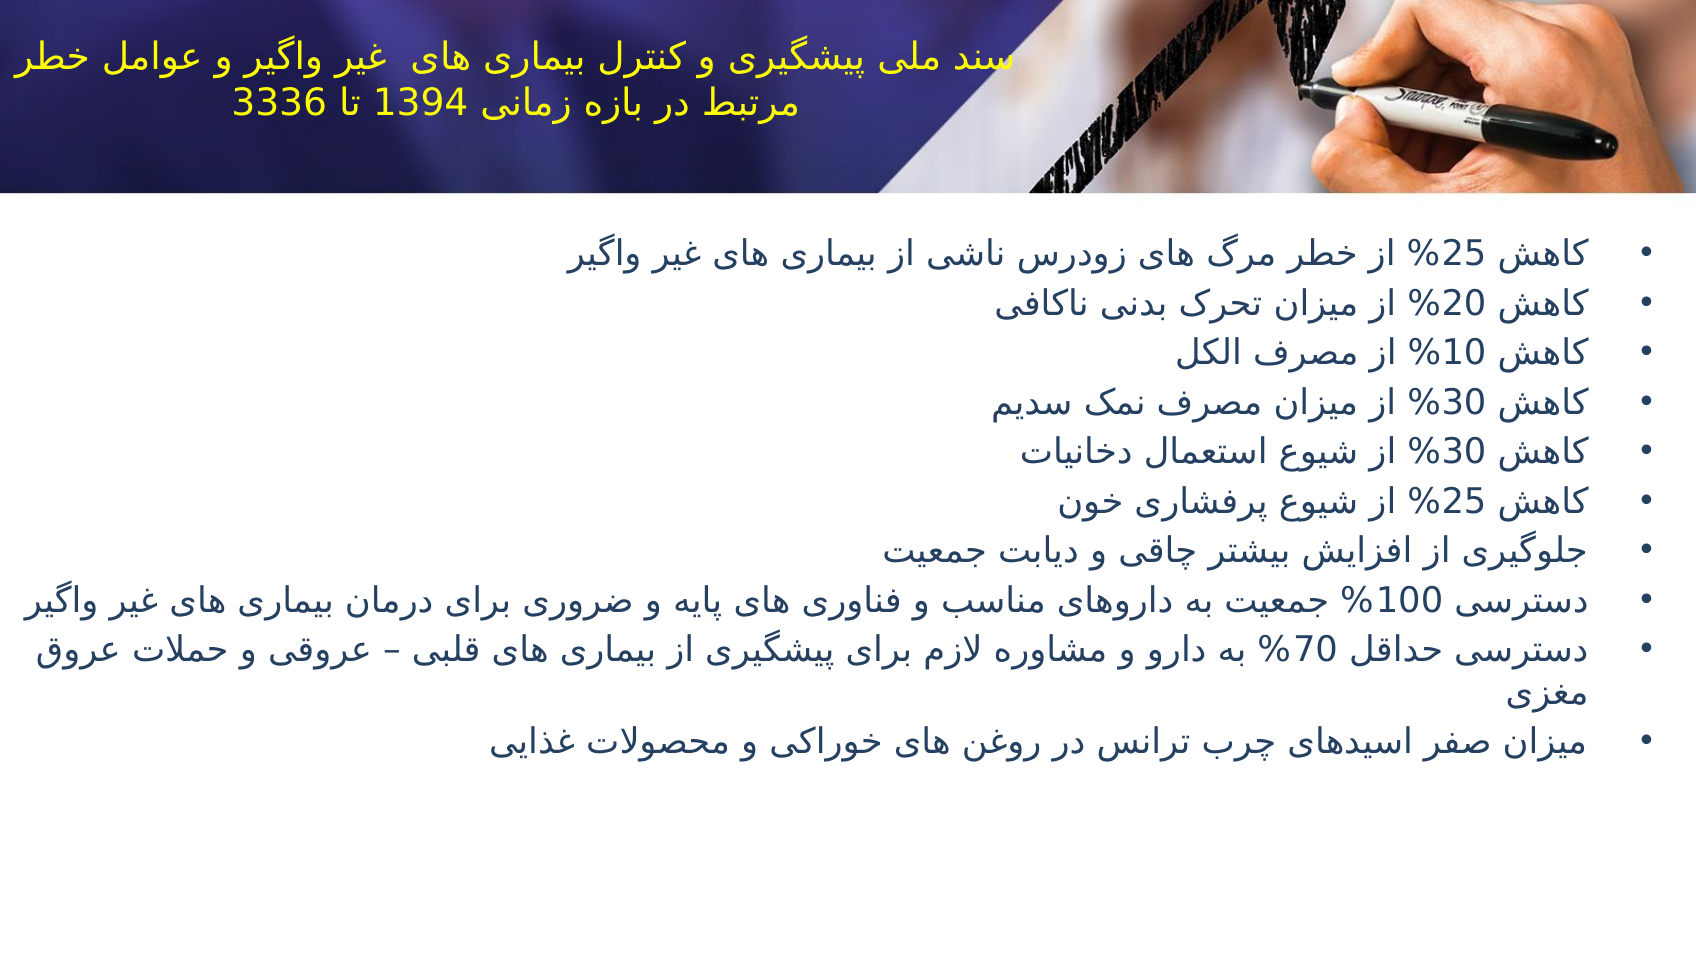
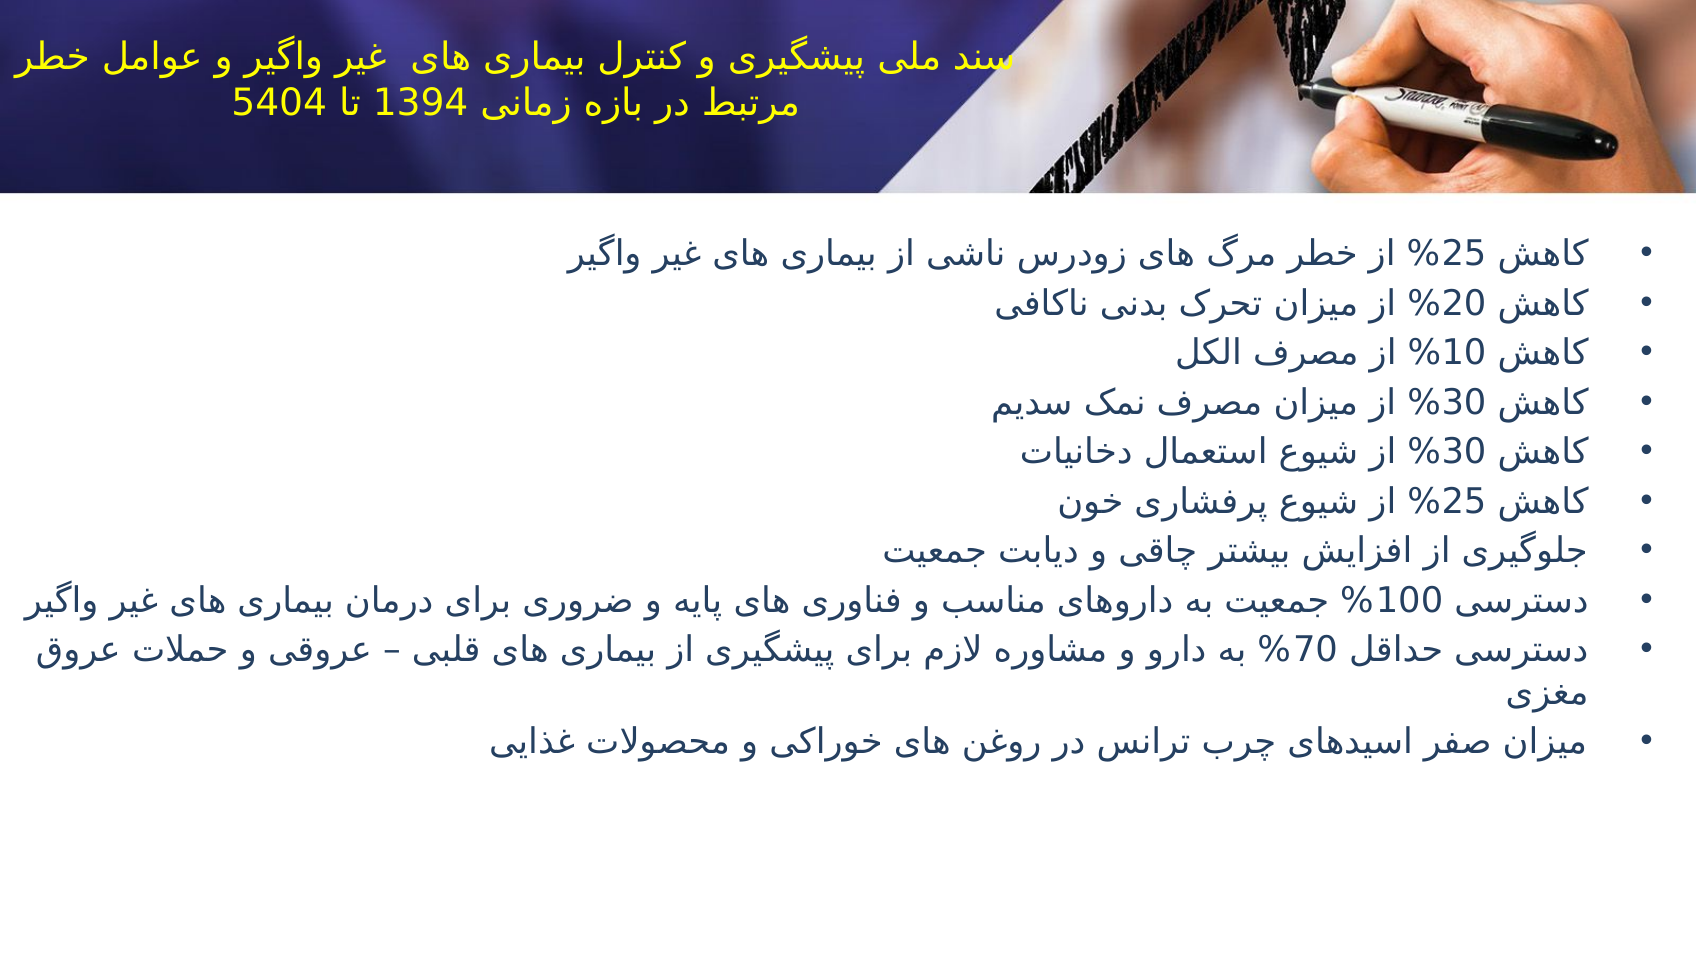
3336: 3336 -> 5404 (279, 103)
